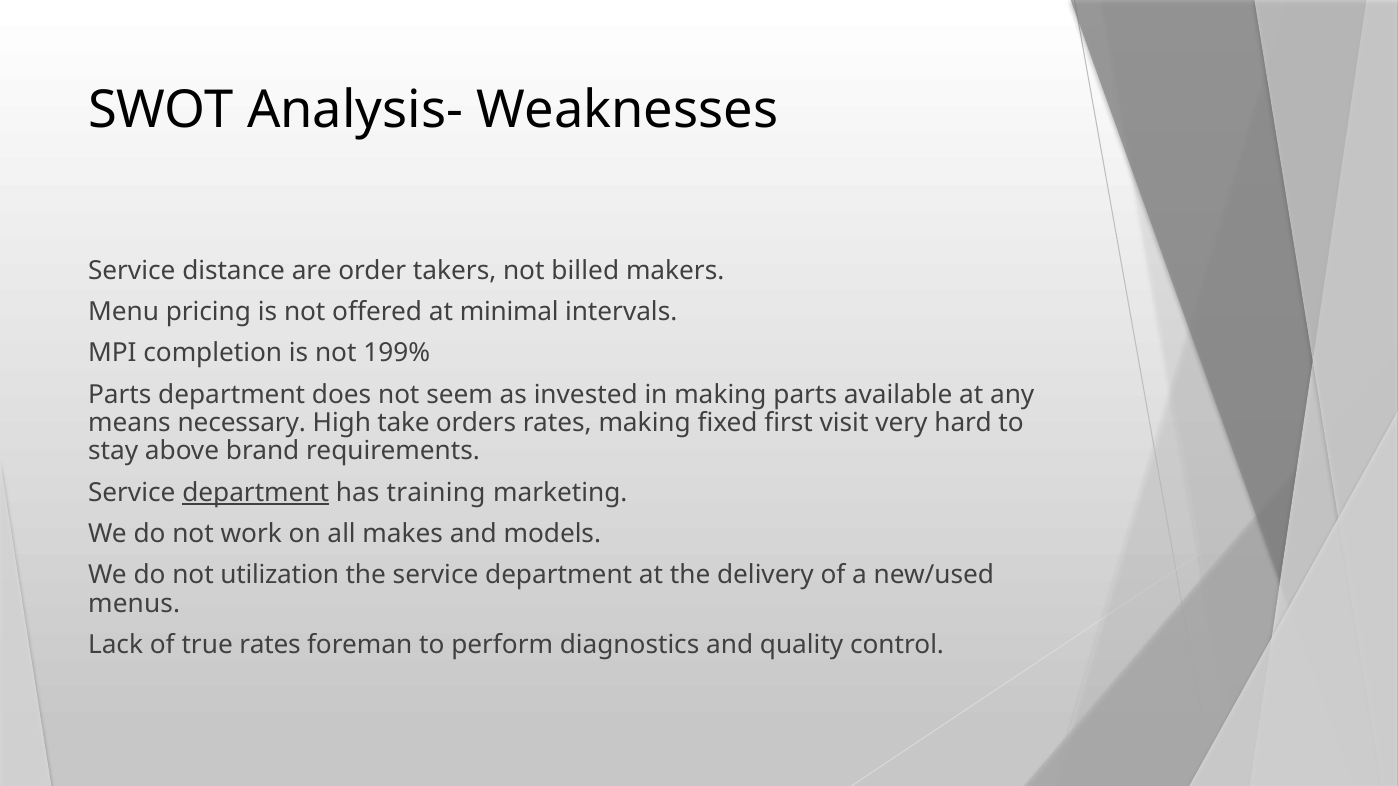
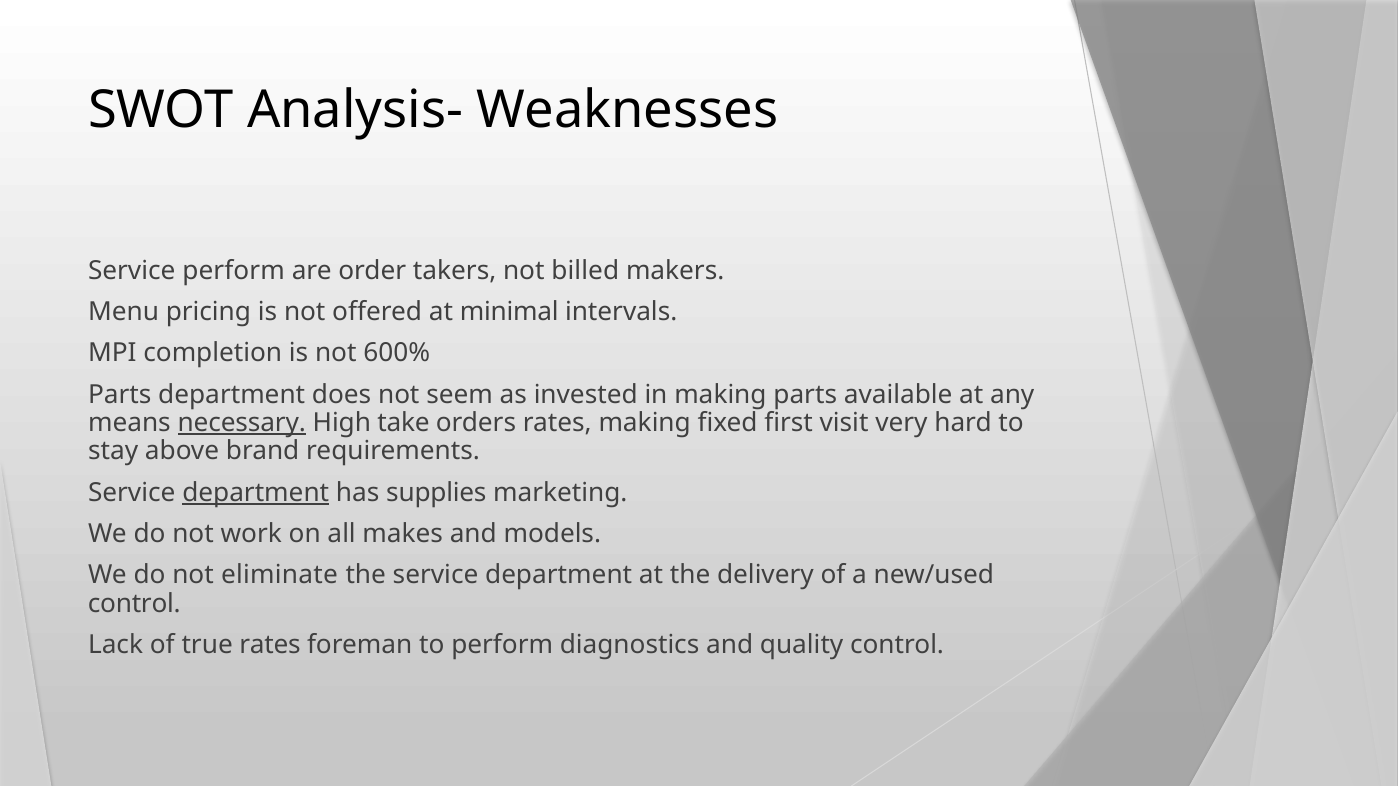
Service distance: distance -> perform (234, 271)
199%: 199% -> 600% (397, 353)
necessary underline: none -> present (242, 423)
training: training -> supplies (436, 493)
utilization: utilization -> eliminate (279, 576)
menus: menus -> control (134, 604)
